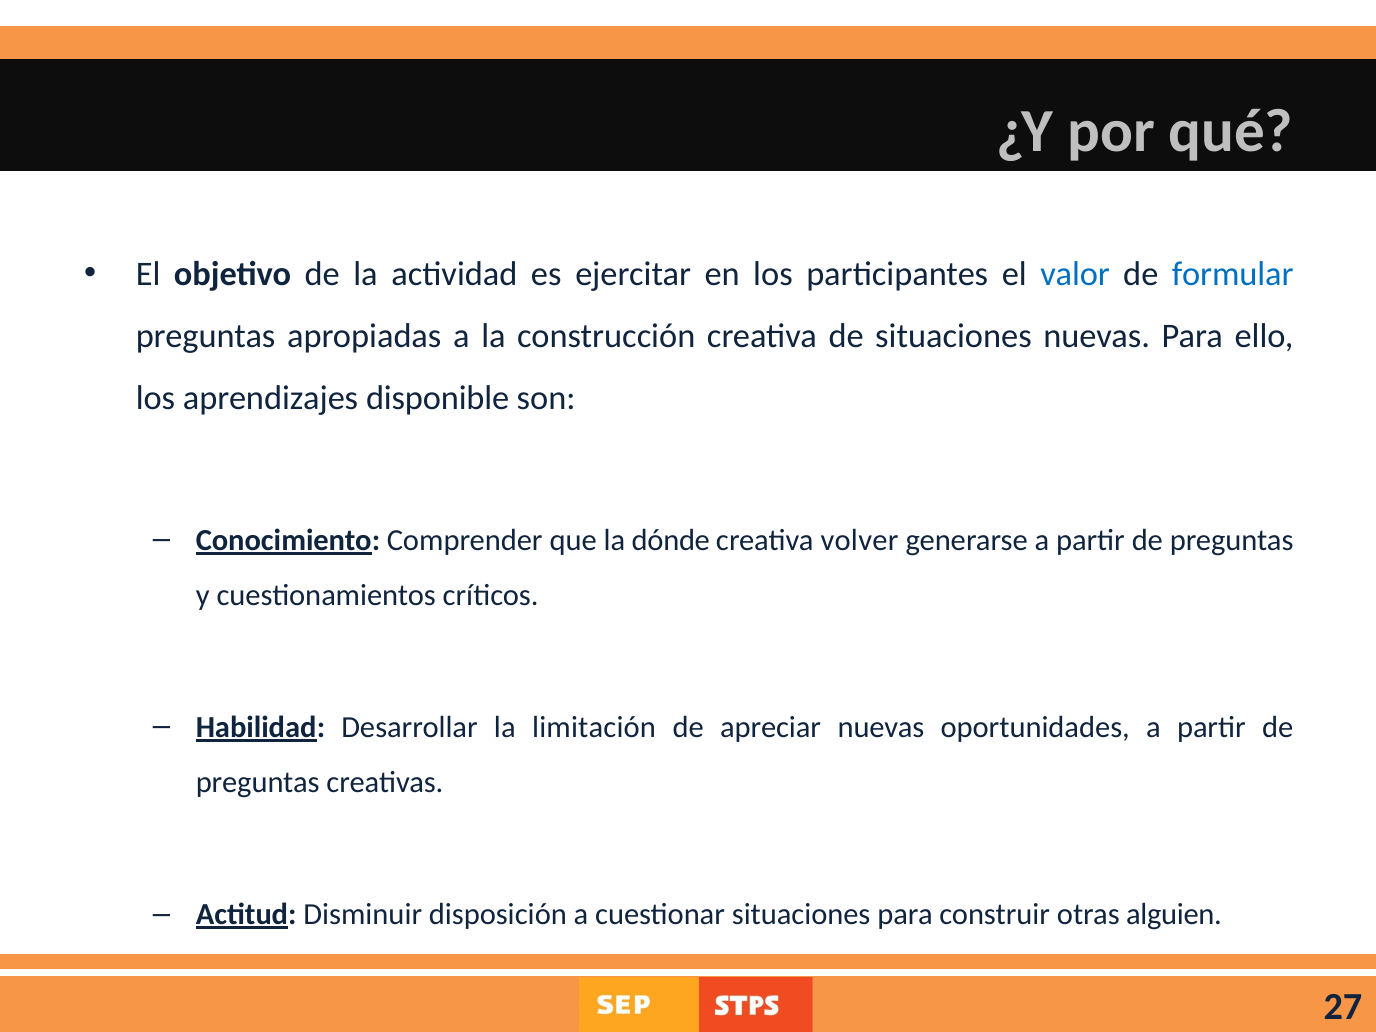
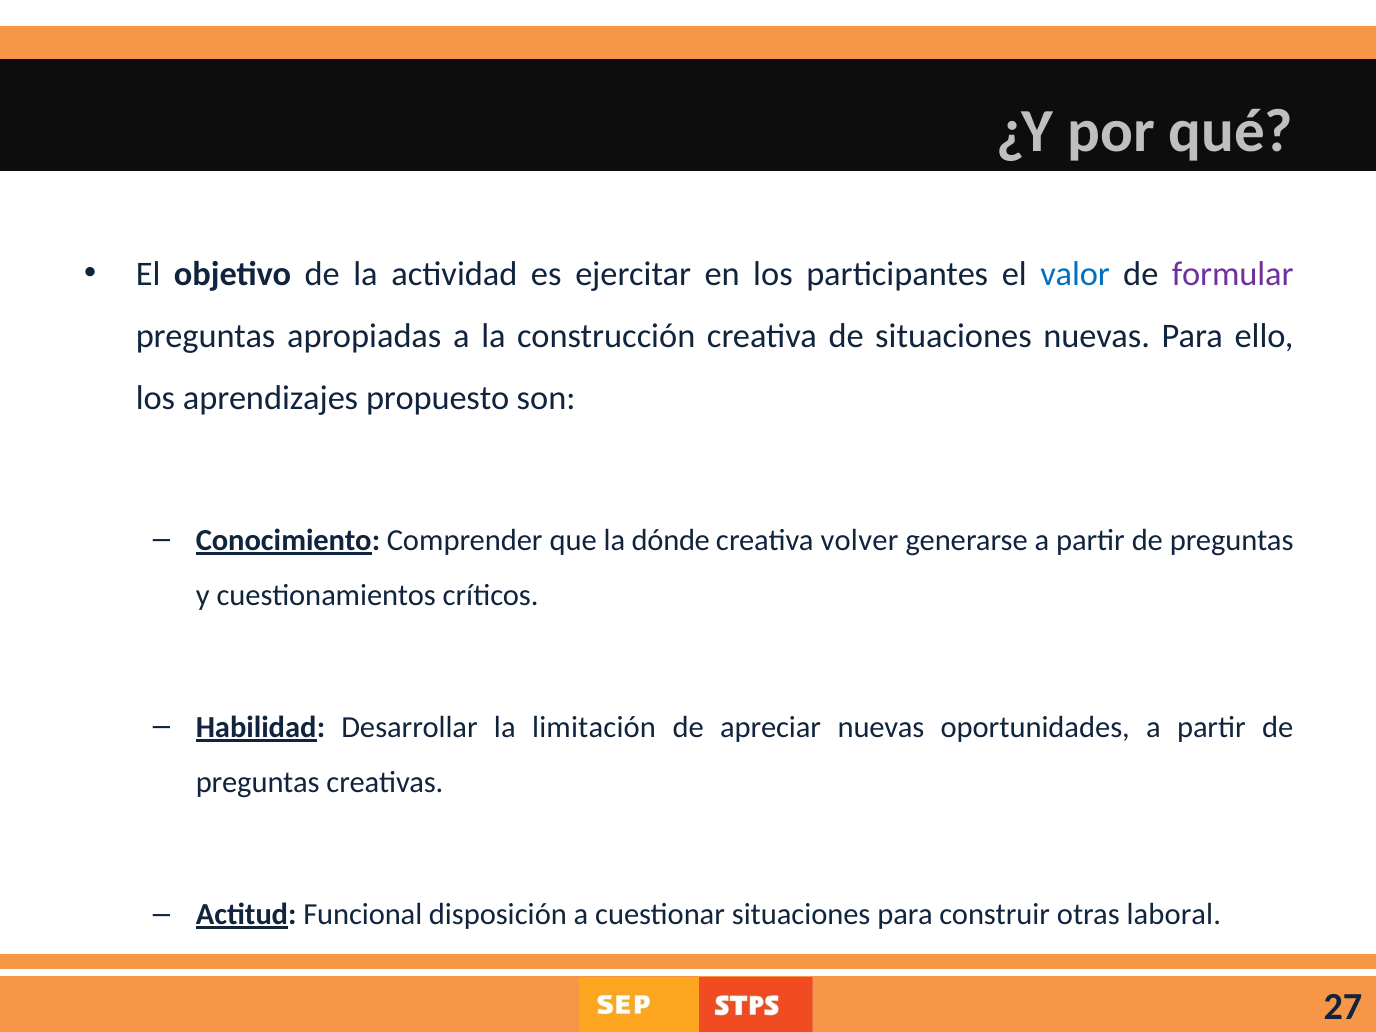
formular colour: blue -> purple (1233, 274)
disponible: disponible -> propuesto (438, 398)
Disminuir: Disminuir -> Funcional (363, 914)
alguien: alguien -> laboral (1174, 914)
